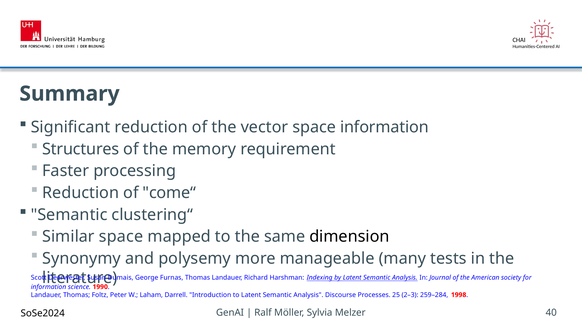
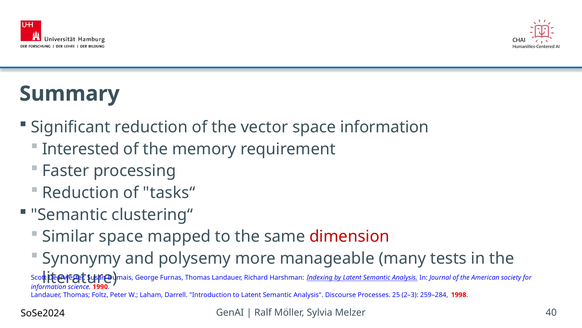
Structures: Structures -> Interested (81, 149)
come“: come“ -> tasks“ (169, 192)
dimension colour: black -> red (349, 236)
